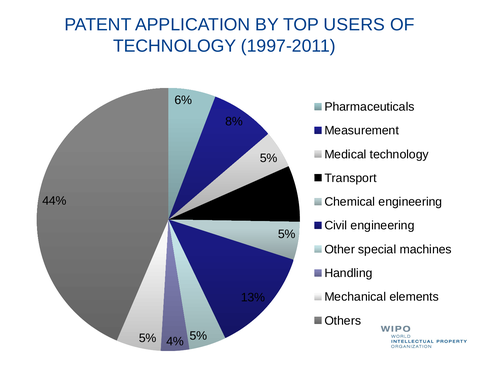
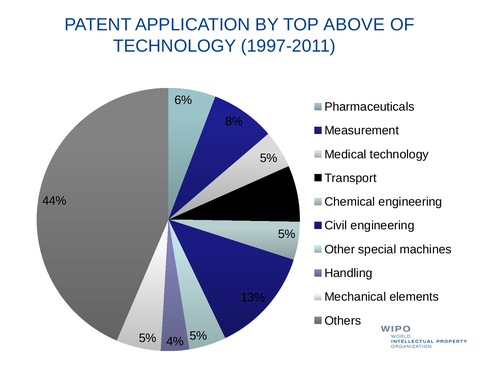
USERS: USERS -> ABOVE (354, 25)
